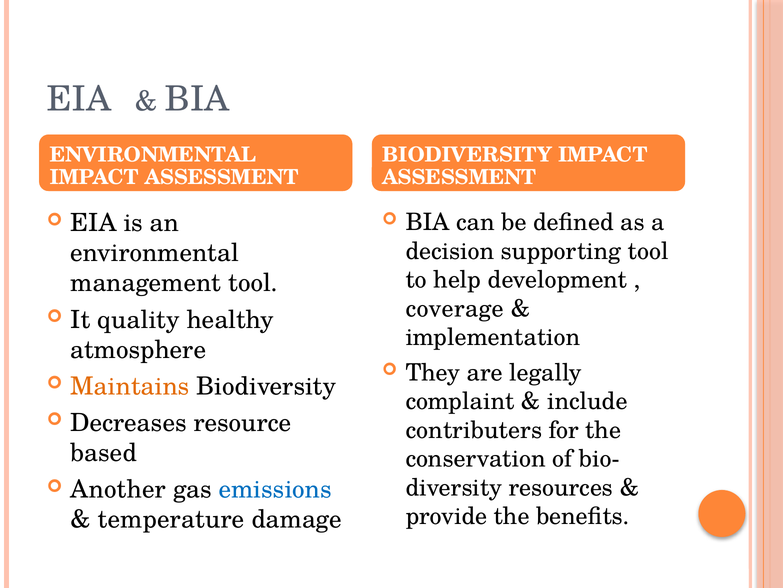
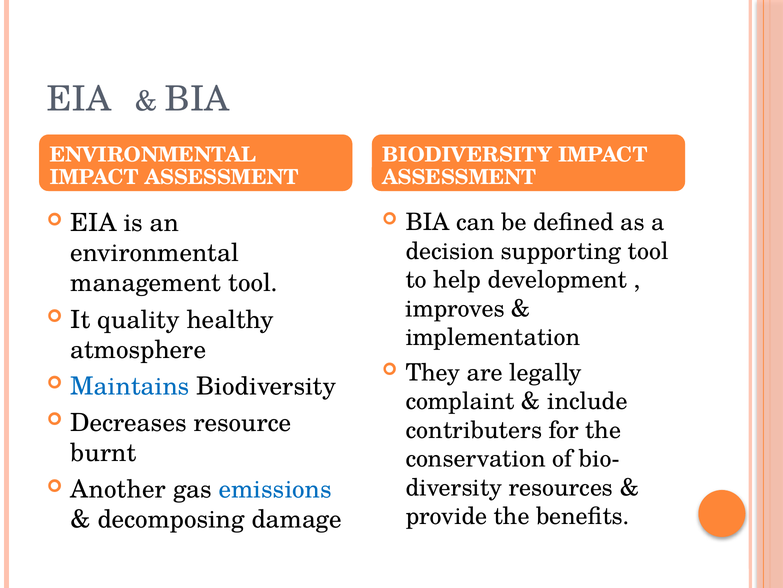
coverage: coverage -> improves (455, 308)
Maintains colour: orange -> blue (130, 386)
based: based -> burnt (104, 452)
temperature: temperature -> decomposing (171, 519)
